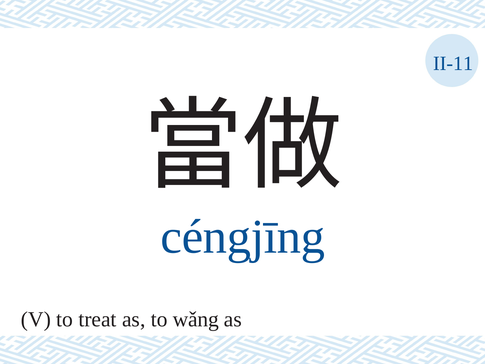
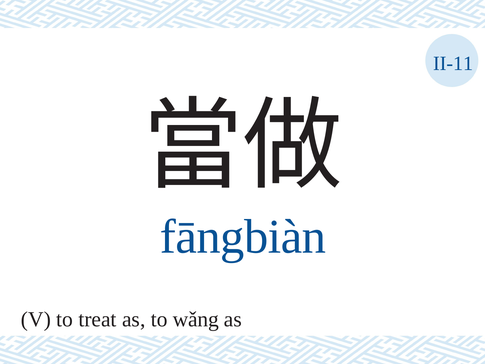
céngjīng: céngjīng -> fāngbiàn (243, 237)
